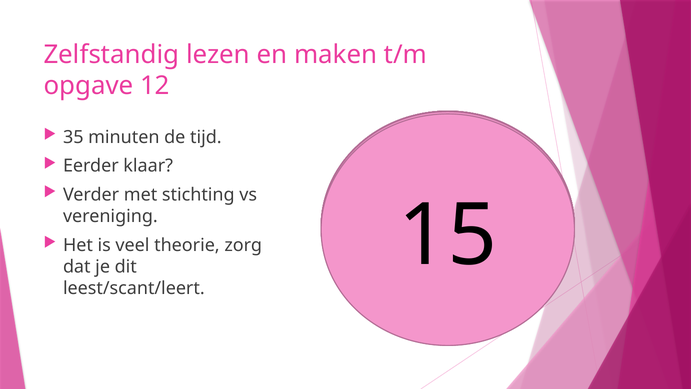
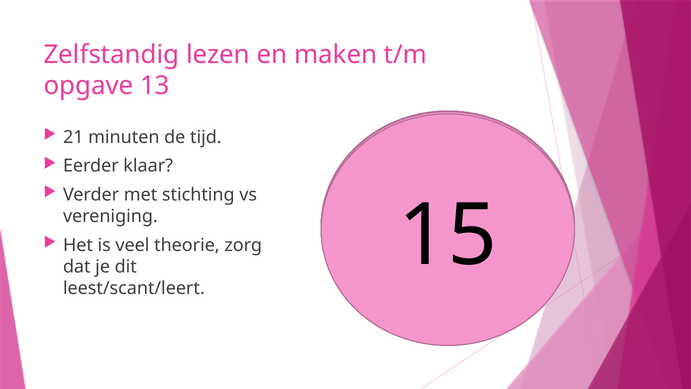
opgave 12: 12 -> 13 (155, 86)
35: 35 -> 21 (73, 137)
